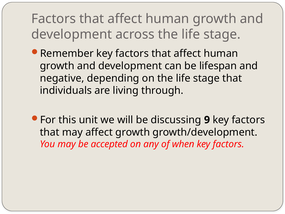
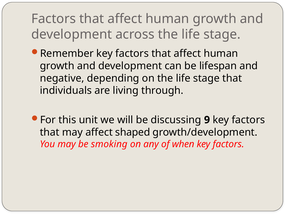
affect growth: growth -> shaped (133, 132)
accepted: accepted -> smoking (109, 144)
